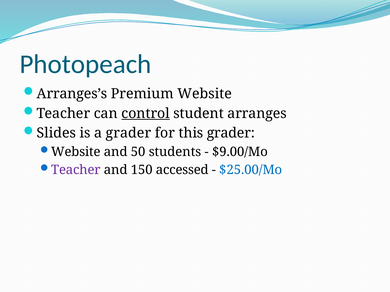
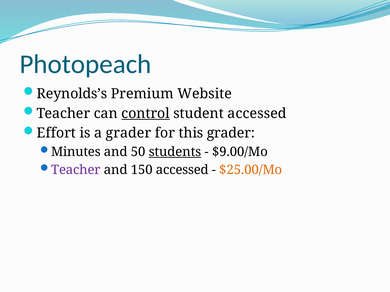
Arranges’s: Arranges’s -> Reynolds’s (72, 94)
student arranges: arranges -> accessed (257, 114)
Slides: Slides -> Effort (56, 133)
Website: Website -> Minutes (76, 152)
students underline: none -> present (175, 152)
$25.00/Mo colour: blue -> orange (251, 170)
